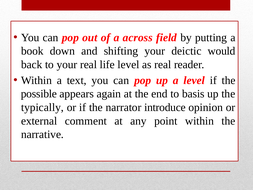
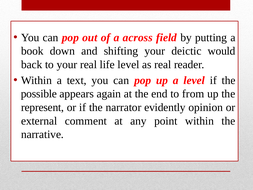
basis: basis -> from (193, 94)
typically: typically -> represent (42, 107)
introduce: introduce -> evidently (165, 107)
